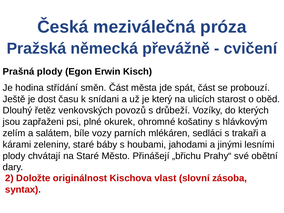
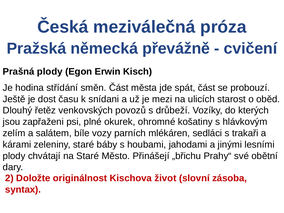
který: který -> mezi (162, 99)
vlast: vlast -> život (165, 178)
